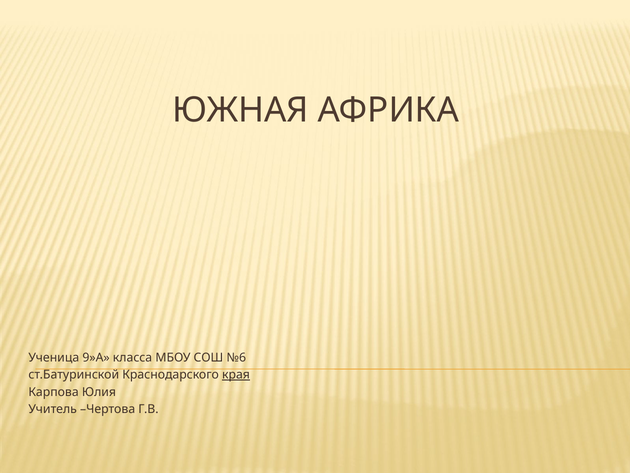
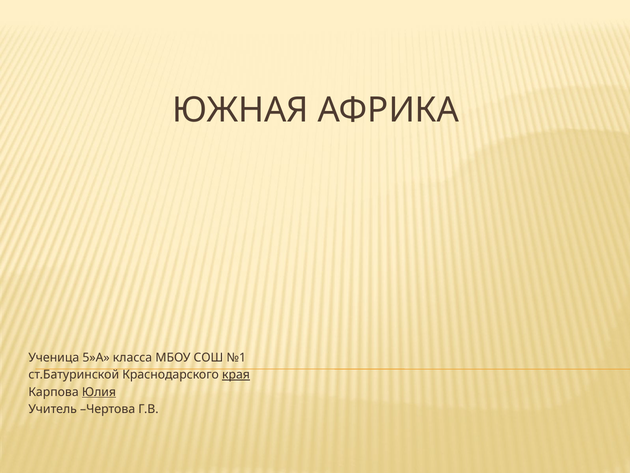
9»А: 9»А -> 5»А (96, 357)
№6: №6 -> №1 (236, 357)
Юлия underline: none -> present (99, 392)
